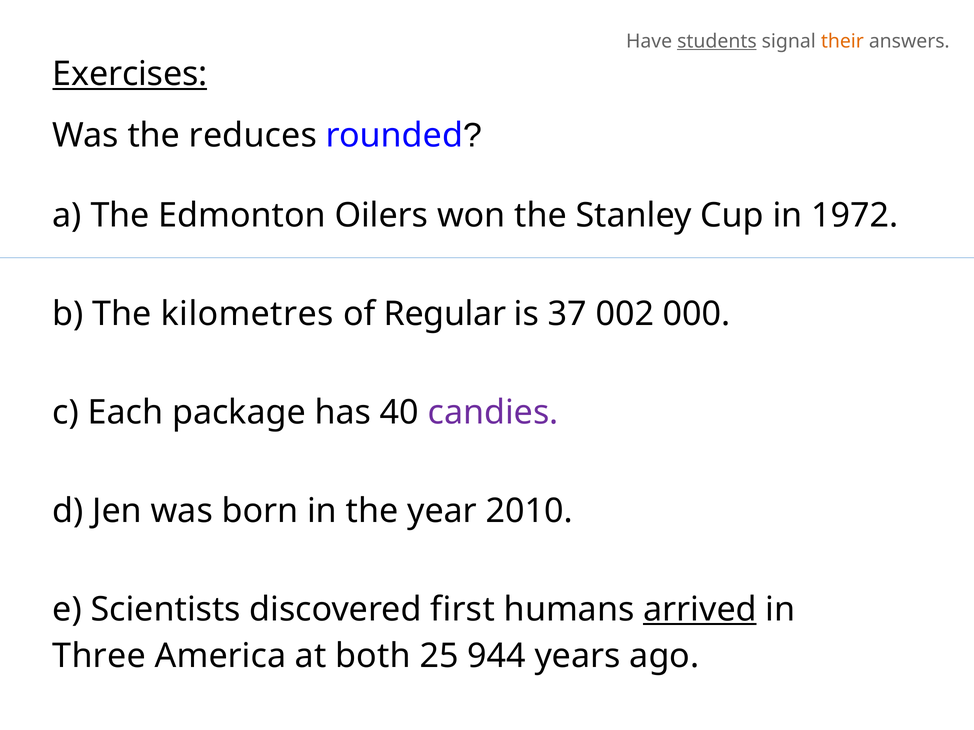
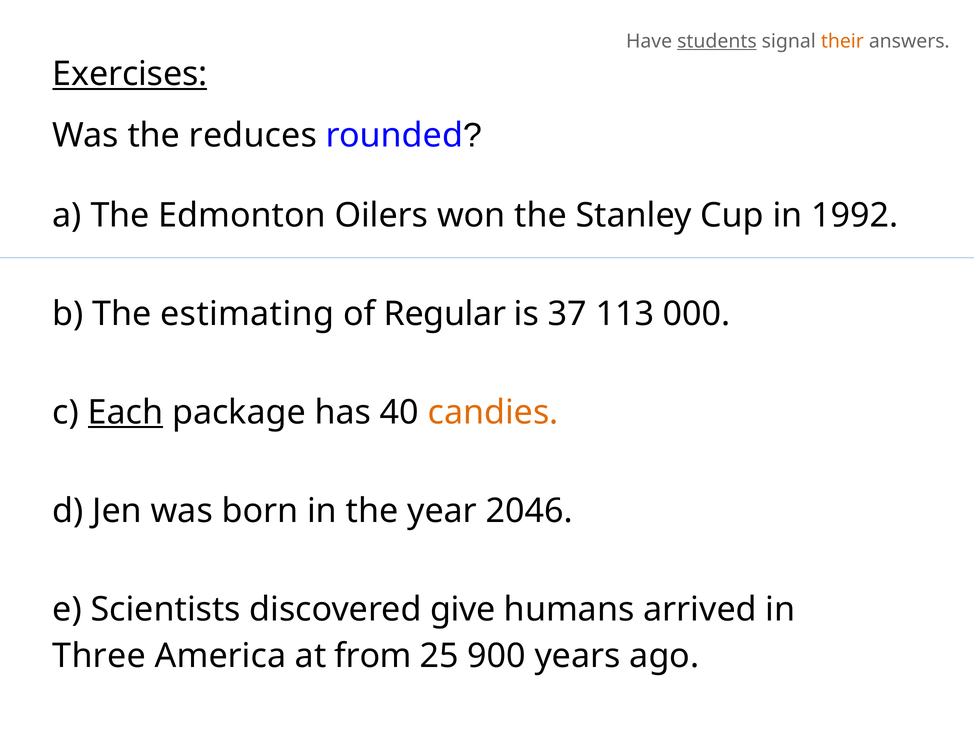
1972: 1972 -> 1992 (855, 215)
kilometres: kilometres -> estimating (247, 314)
002: 002 -> 113 (625, 314)
Each underline: none -> present (126, 413)
candies colour: purple -> orange (493, 413)
2010: 2010 -> 2046 (529, 511)
first: first -> give (463, 610)
arrived underline: present -> none (700, 610)
both: both -> from (373, 657)
944: 944 -> 900 (497, 657)
